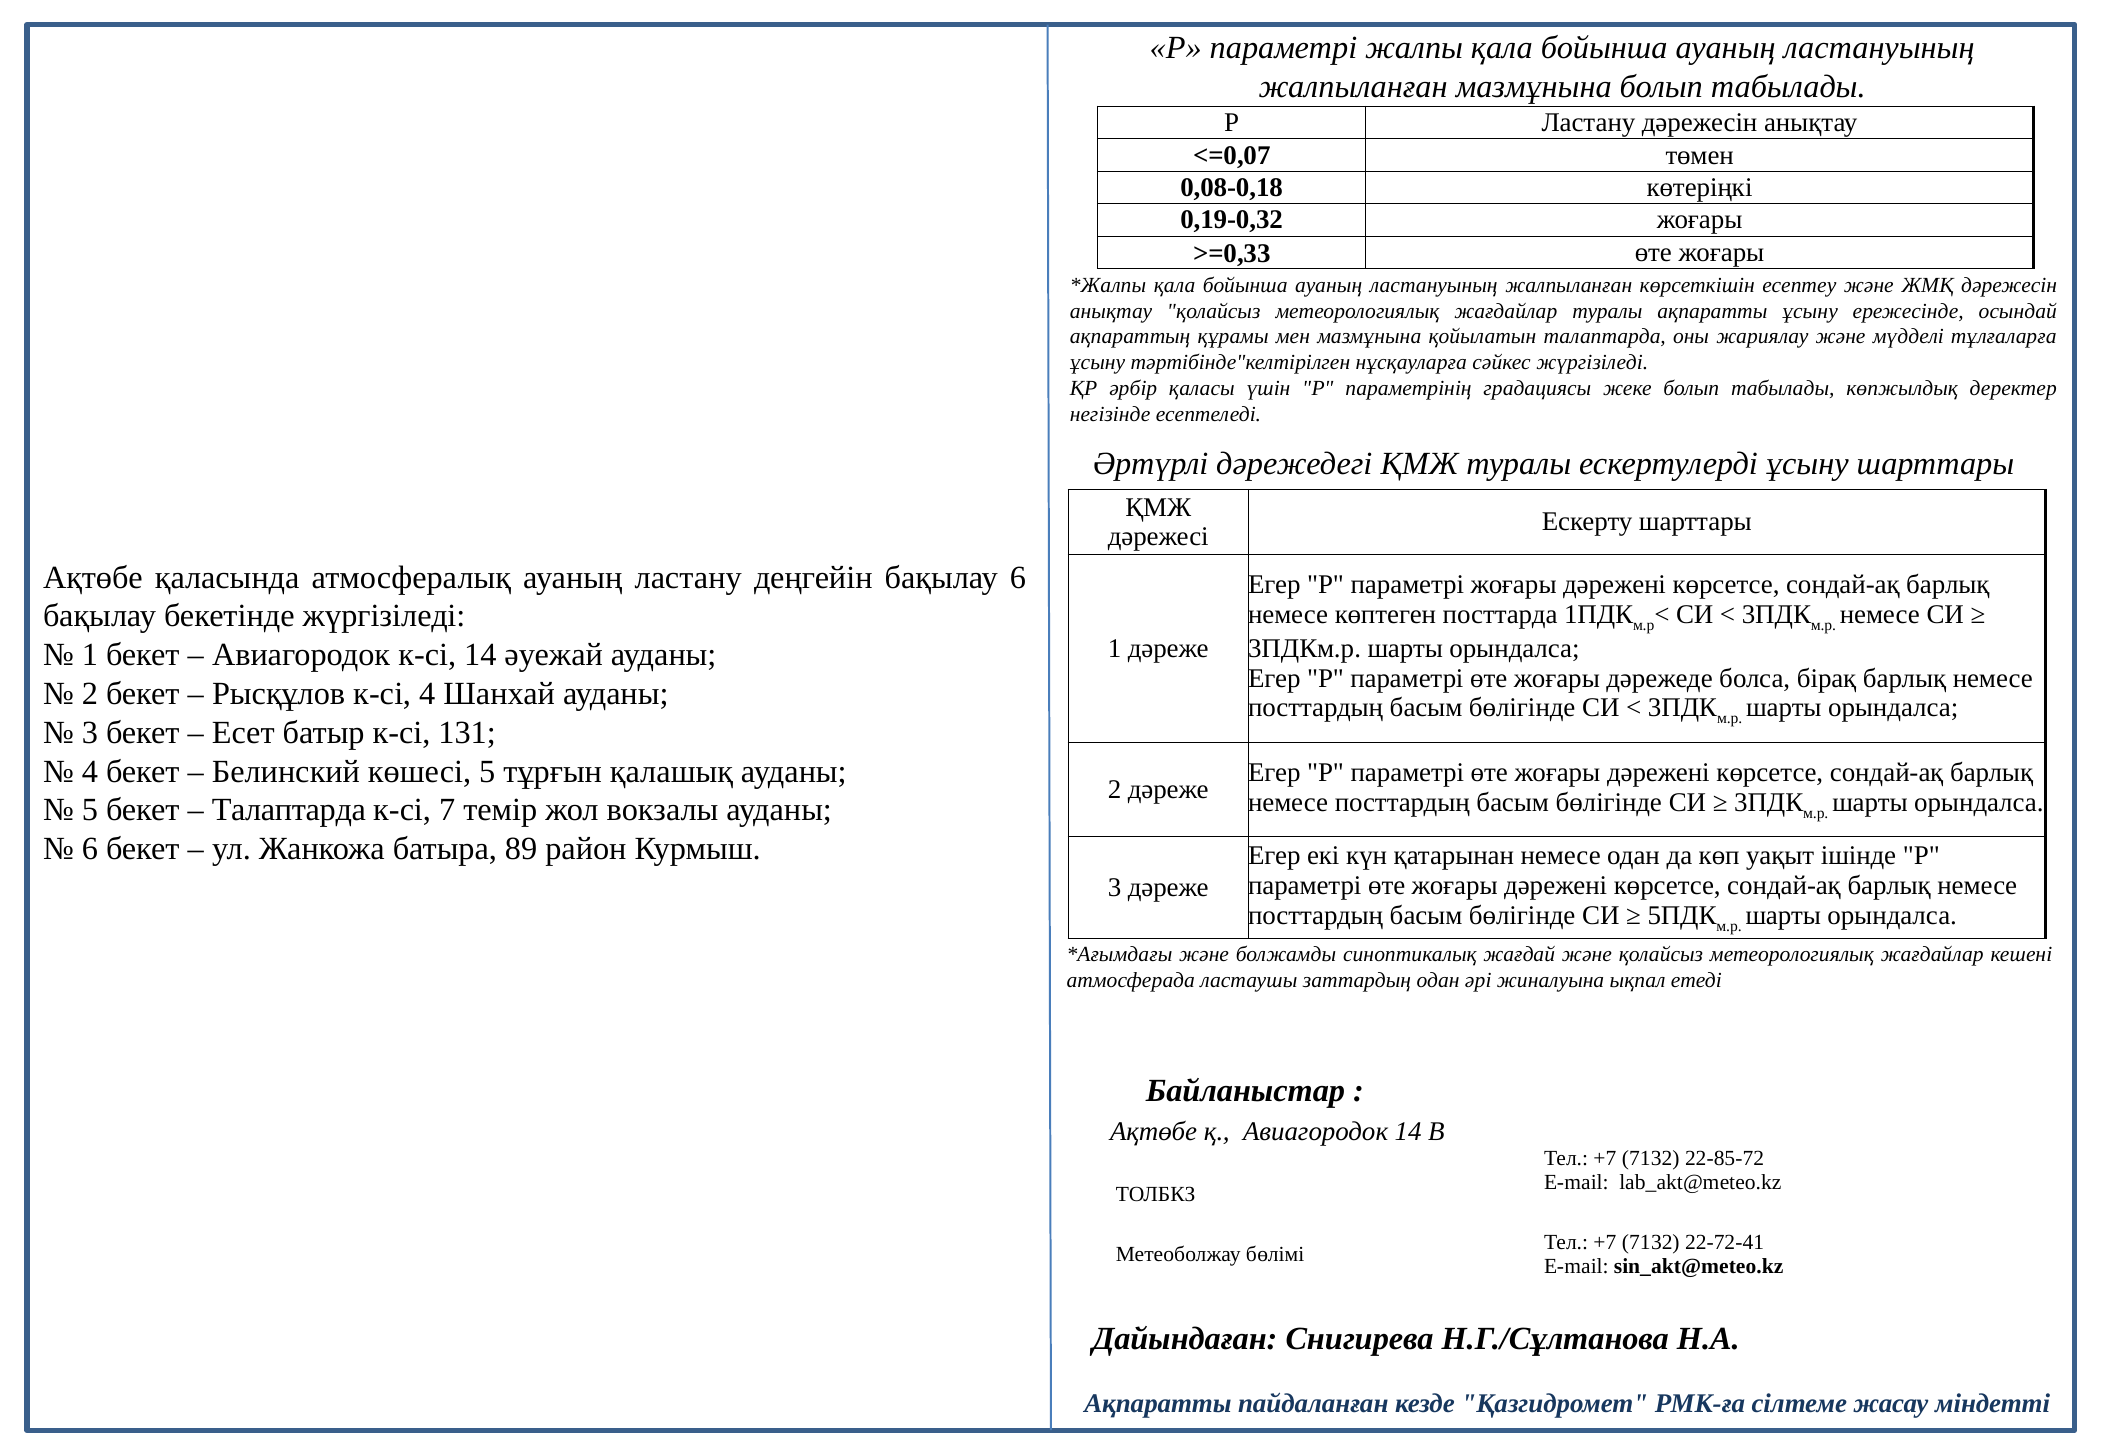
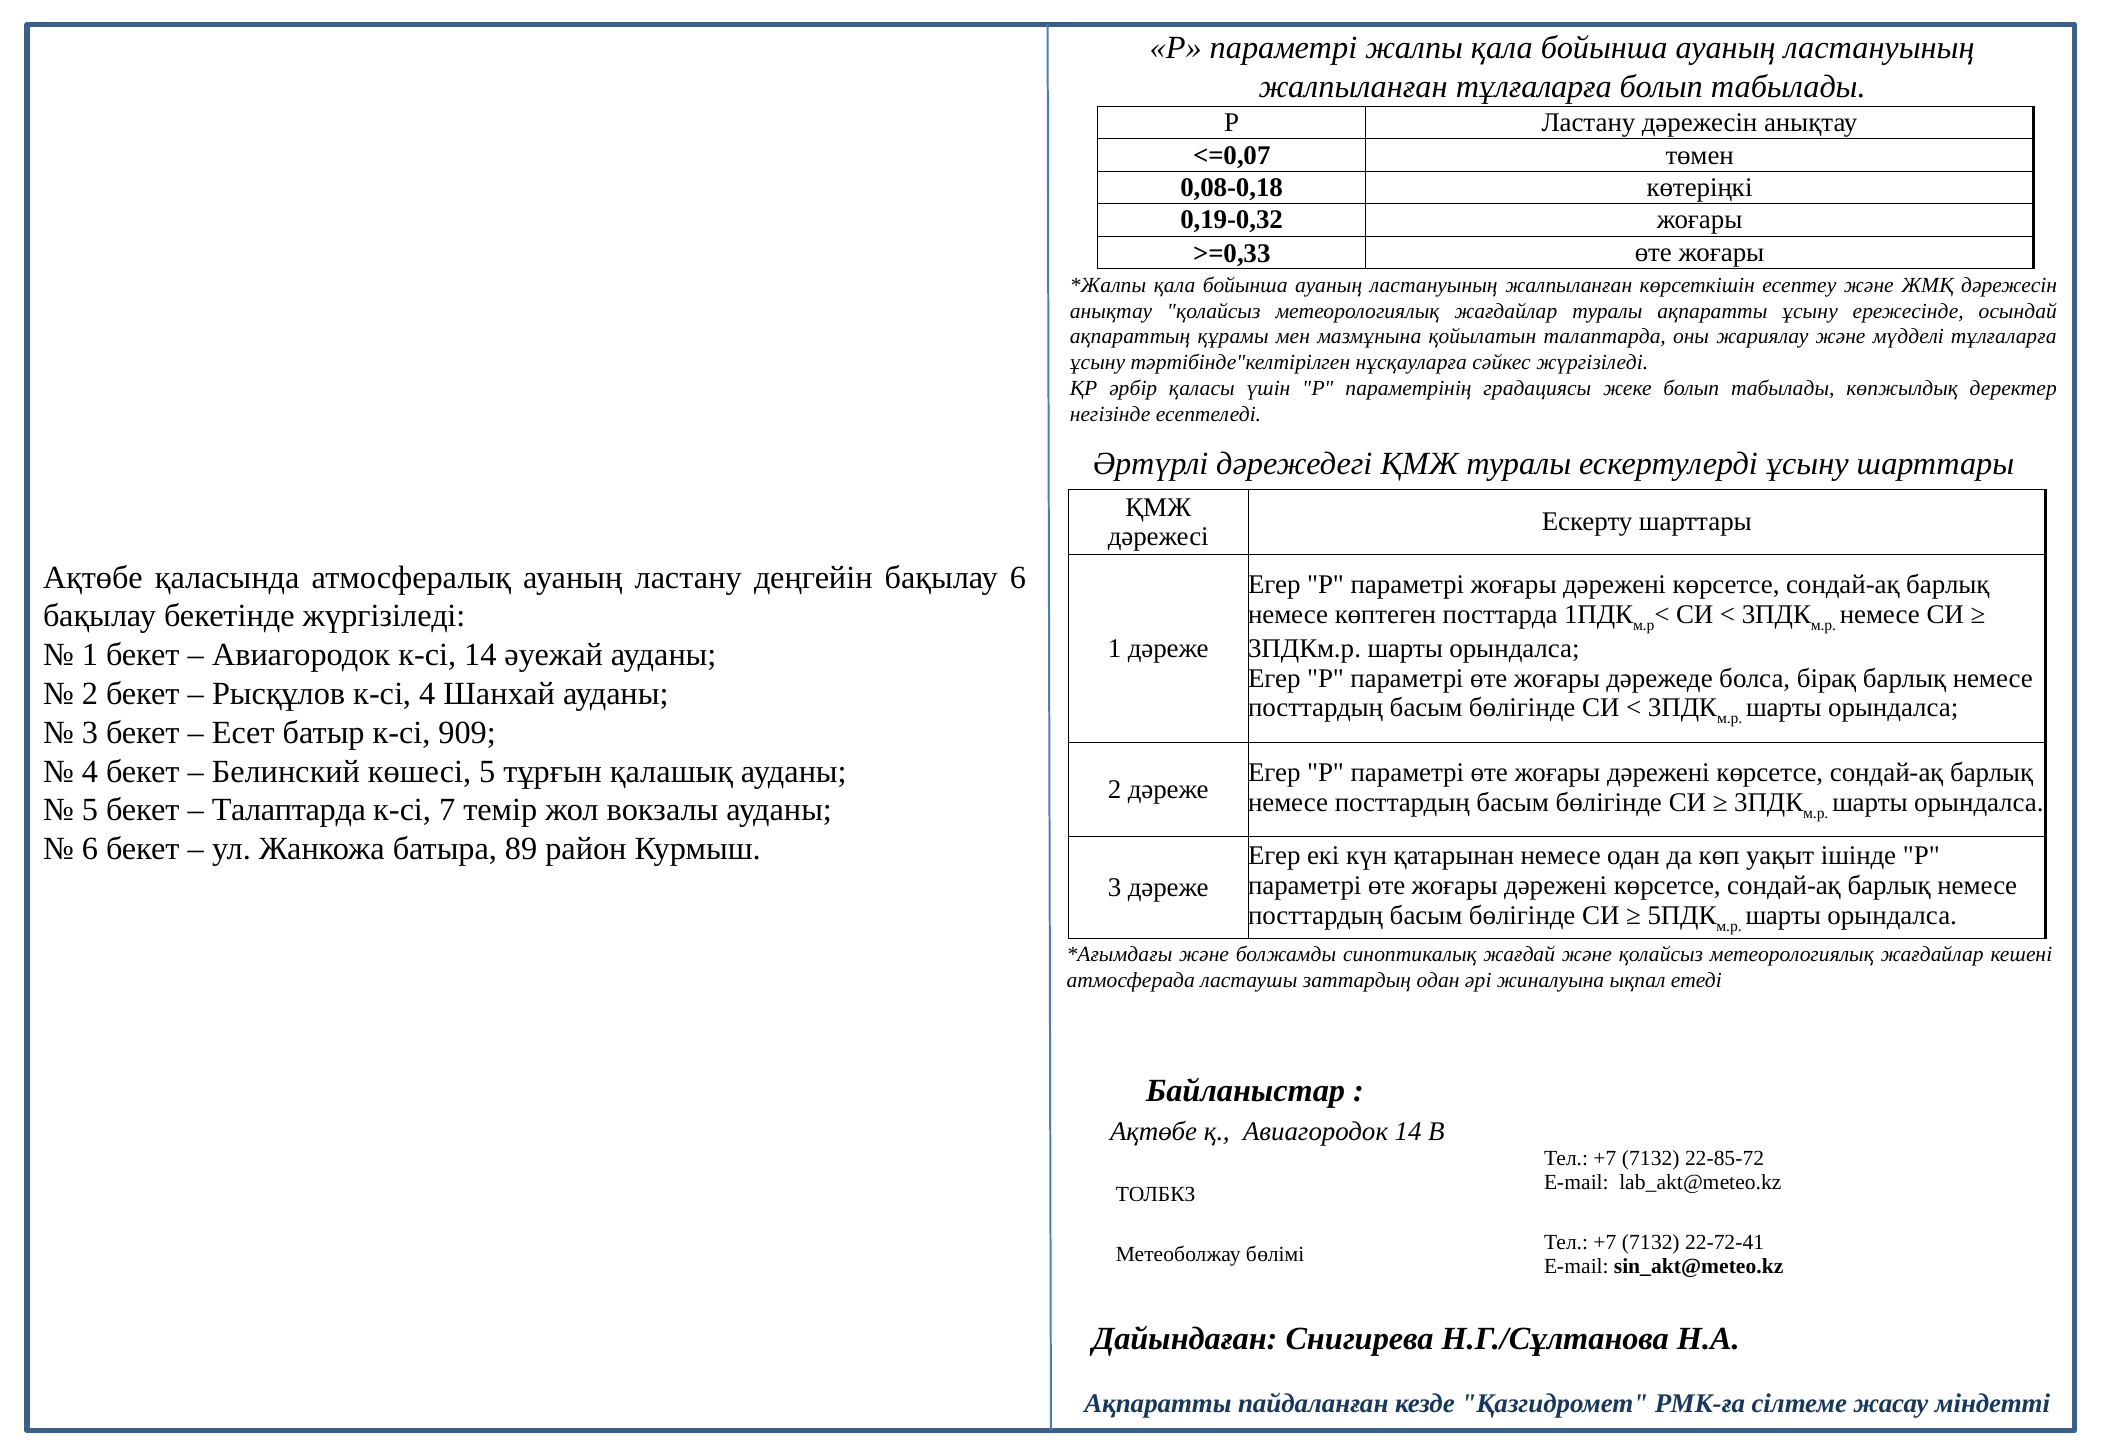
жалпыланған мазмұнына: мазмұнына -> тұлғаларға (1534, 87)
131: 131 -> 909 (467, 733)
